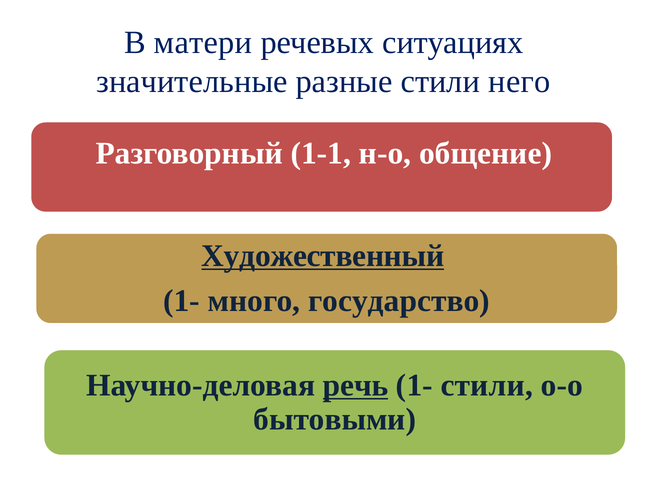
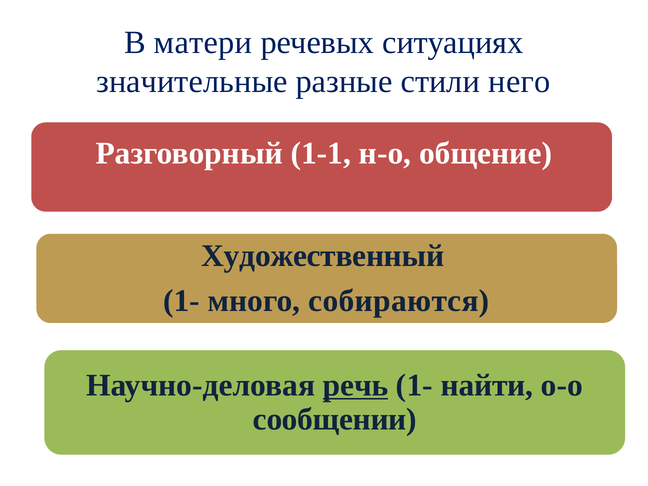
Художественный underline: present -> none (323, 256)
государство: государство -> собираются (399, 301)
1- стили: стили -> найти (487, 385)
бытовыми: бытовыми -> сообщении (335, 419)
